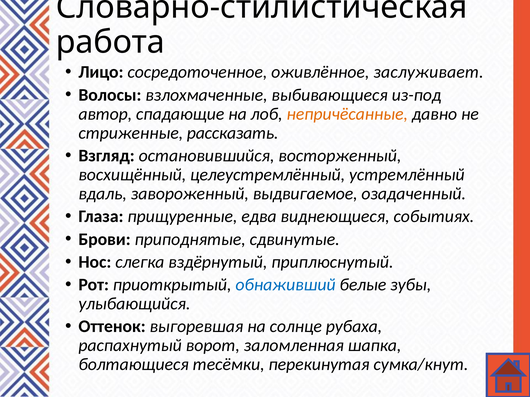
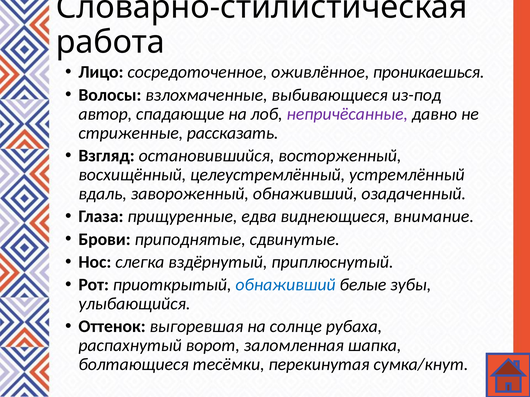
заслуживает: заслуживает -> проникаешься (429, 72)
непричёсанные colour: orange -> purple (347, 114)
завороженный выдвигаемое: выдвигаемое -> обнаживший (305, 194)
событиях: событиях -> внимание (434, 217)
